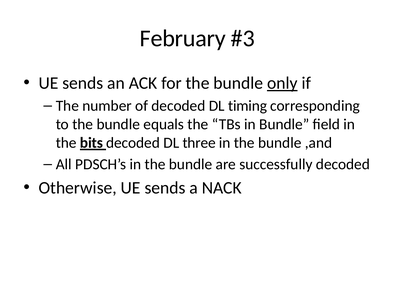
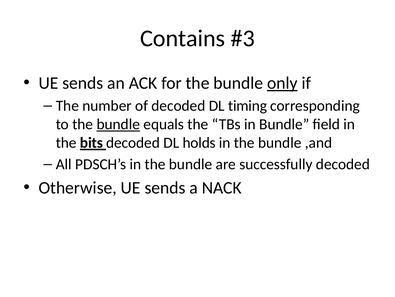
February: February -> Contains (183, 38)
bundle underline: none -> present (118, 124)
three: three -> holds (199, 142)
